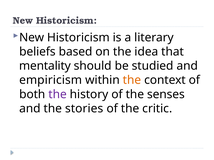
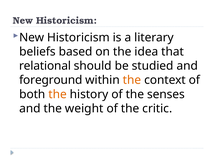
mentality: mentality -> relational (45, 66)
empiricism: empiricism -> foreground (51, 80)
the colour: purple -> orange (58, 95)
stories: stories -> weight (84, 109)
